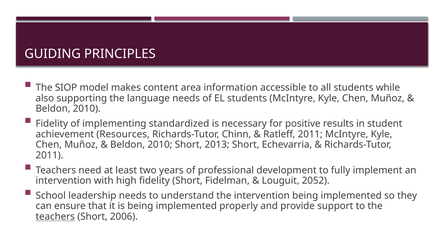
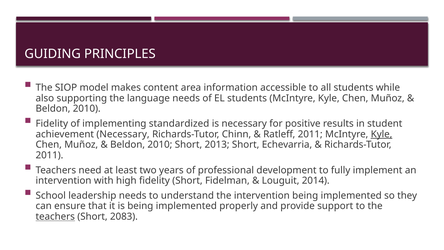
achievement Resources: Resources -> Necessary (123, 134)
Kyle underline: none -> present (382, 134)
2052: 2052 -> 2014 (316, 180)
2006: 2006 -> 2083 (124, 216)
